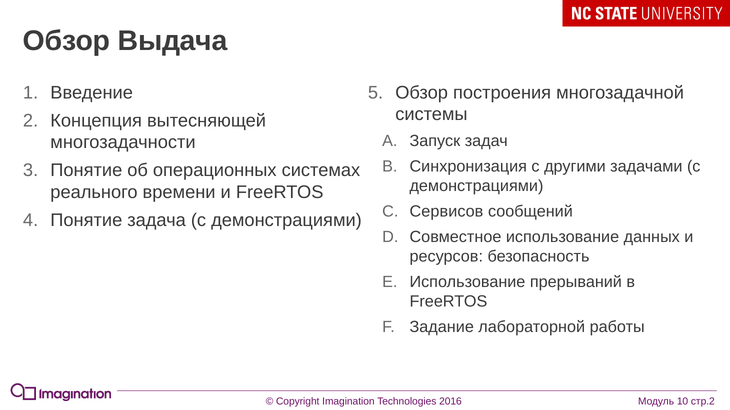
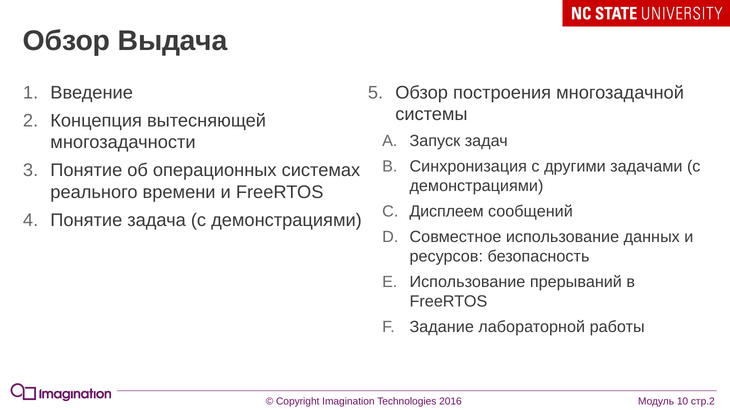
Сервисов: Сервисов -> Дисплеем (447, 212)
